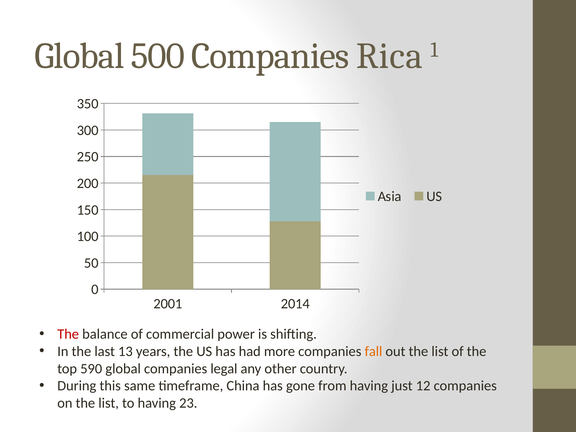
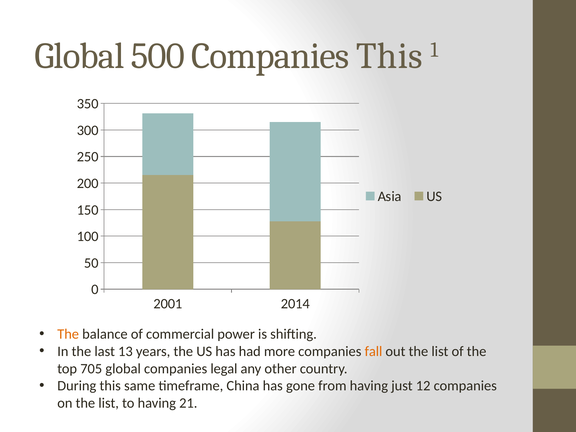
Companies Rica: Rica -> This (389, 56)
The colour: red -> orange (68, 334)
590: 590 -> 705 (91, 369)
23: 23 -> 21 (188, 403)
